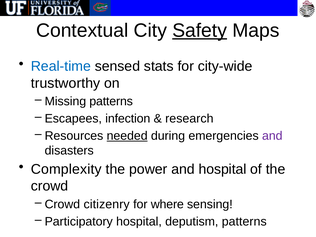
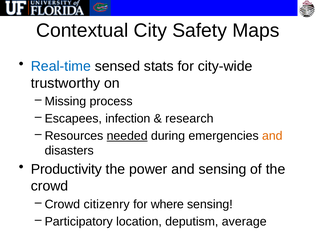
Safety underline: present -> none (200, 31)
Missing patterns: patterns -> process (111, 101)
and colour: purple -> orange (272, 136)
Complexity: Complexity -> Productivity (66, 169)
and hospital: hospital -> sensing (223, 169)
Participatory hospital: hospital -> location (139, 221)
deputism patterns: patterns -> average (244, 221)
